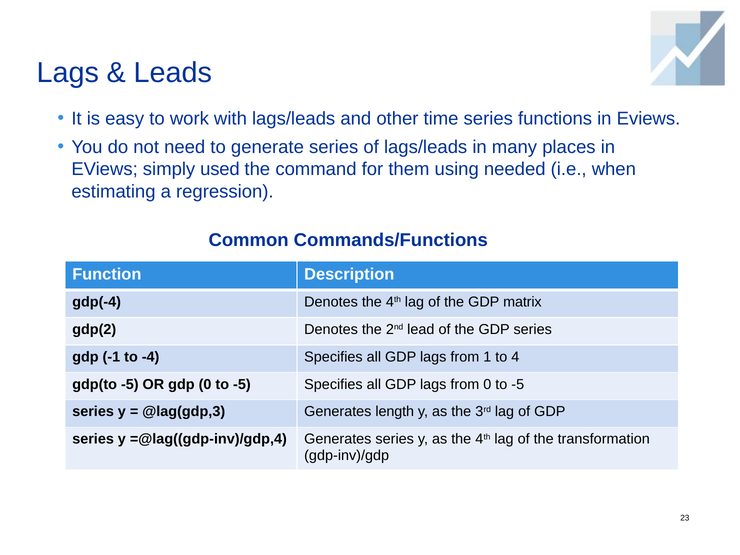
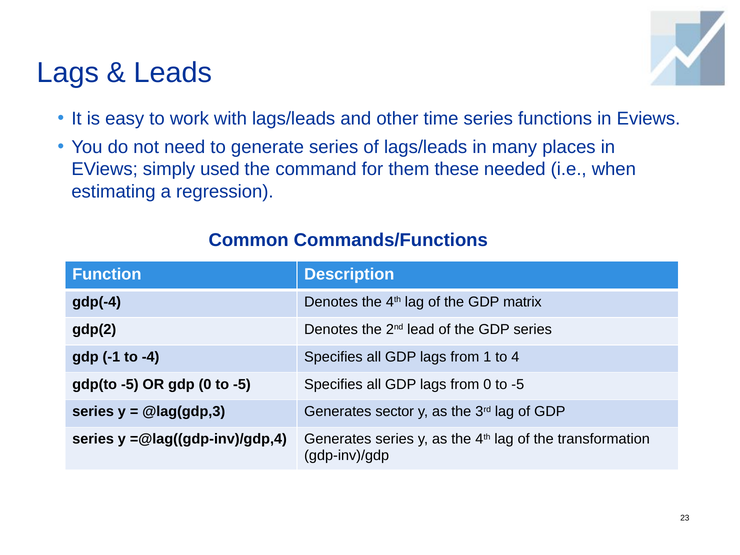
using: using -> these (457, 169)
length: length -> sector (395, 412)
